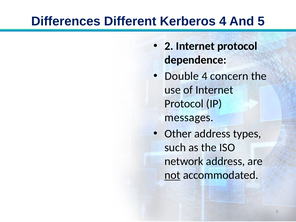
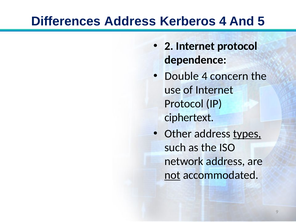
Differences Different: Different -> Address (130, 21)
messages: messages -> ciphertext (189, 118)
types underline: none -> present (247, 134)
